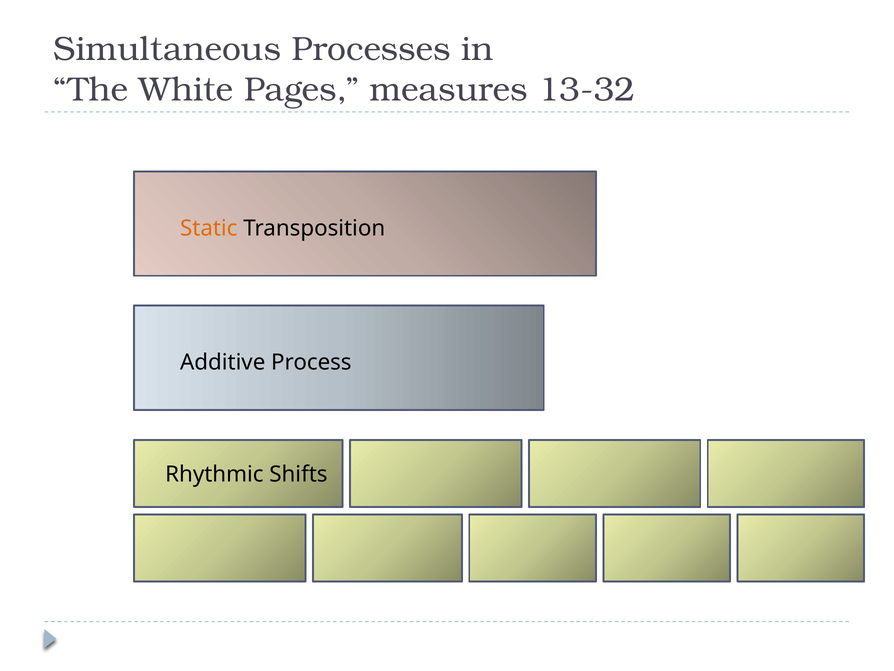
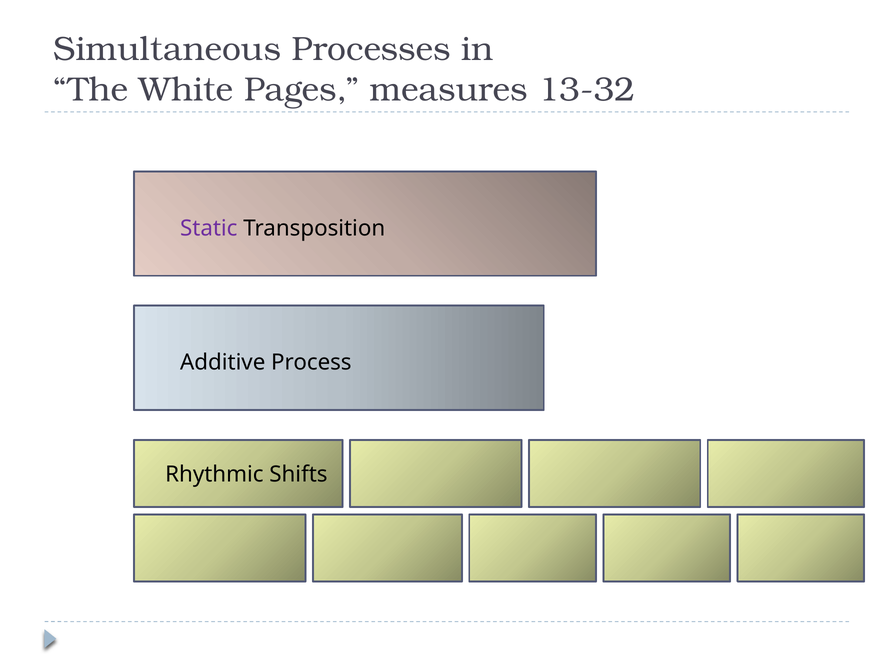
Static colour: orange -> purple (209, 228)
